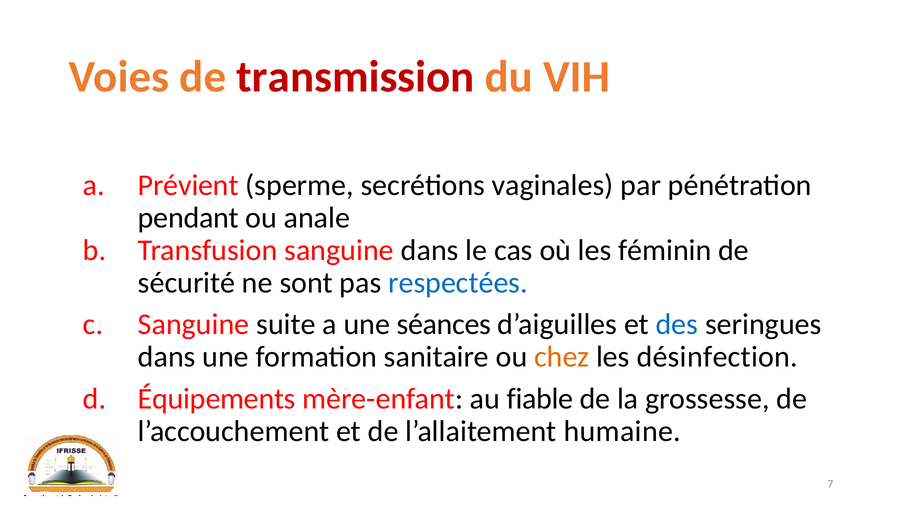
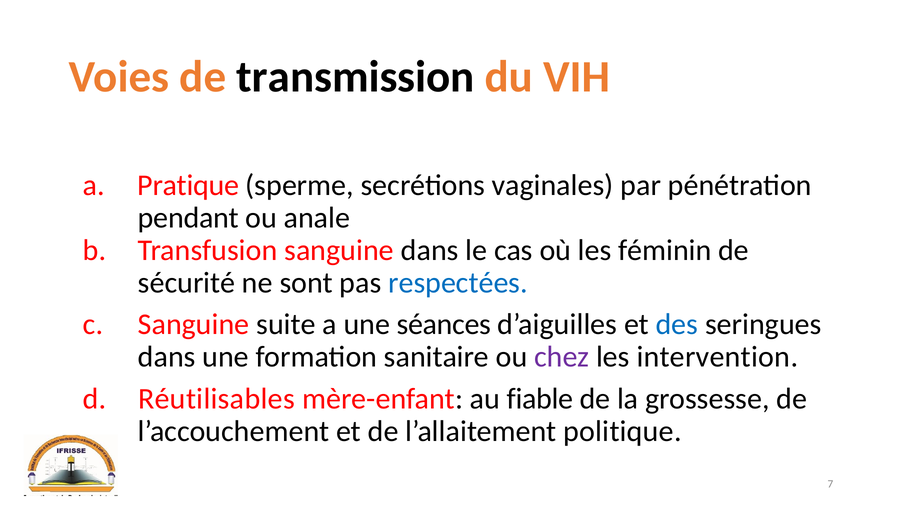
transmission colour: red -> black (356, 77)
Prévient: Prévient -> Pratique (188, 185)
chez colour: orange -> purple (562, 357)
désinfection: désinfection -> intervention (717, 357)
Équipements: Équipements -> Réutilisables (217, 399)
humaine: humaine -> politique (622, 432)
